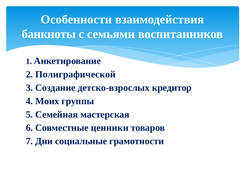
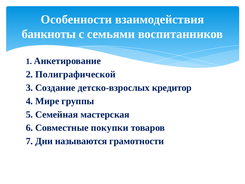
Моих: Моих -> Мире (47, 101)
ценники: ценники -> покупки (110, 128)
социальные: социальные -> называются (81, 141)
